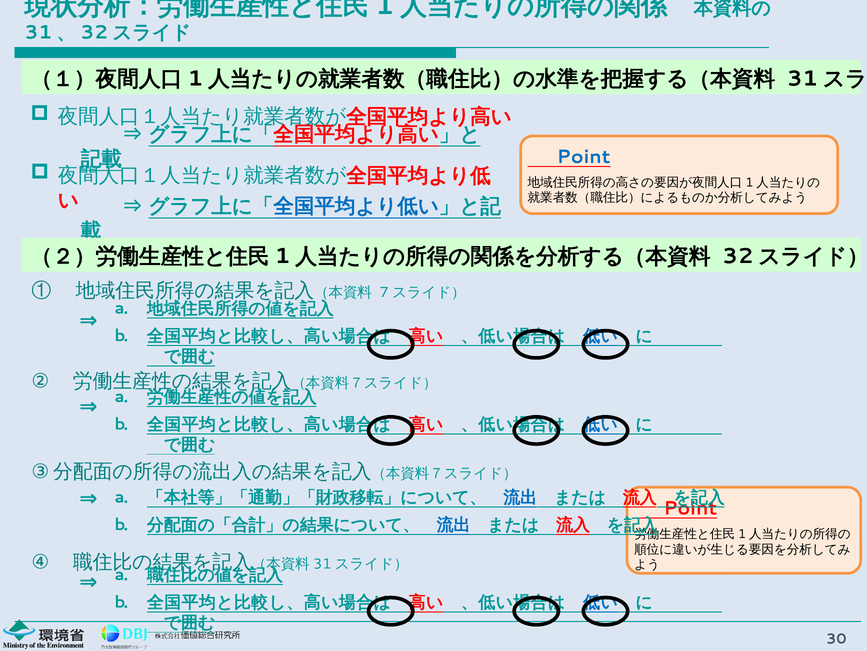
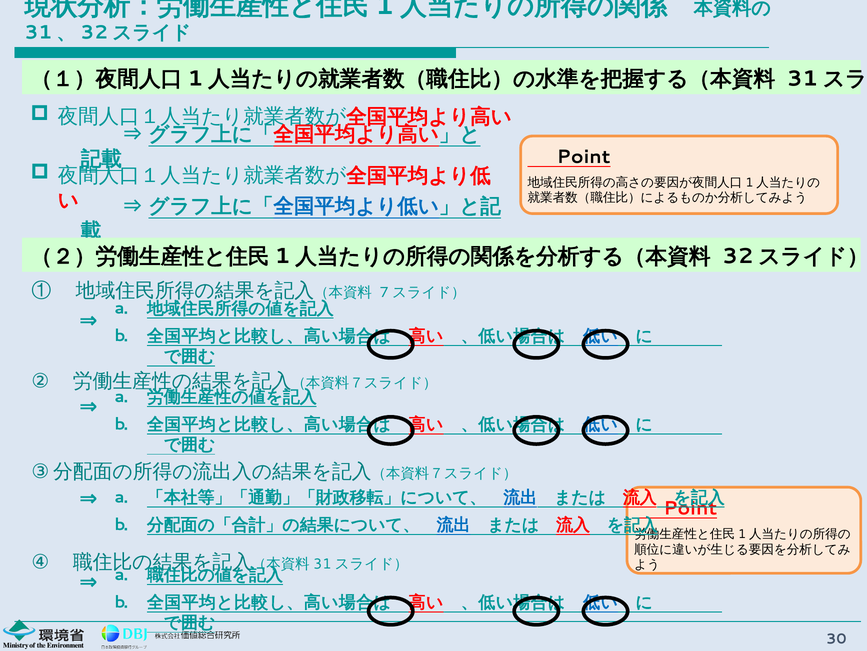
Point colour: blue -> black (584, 156)
